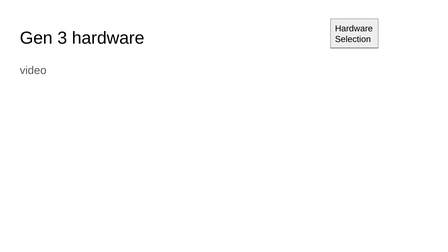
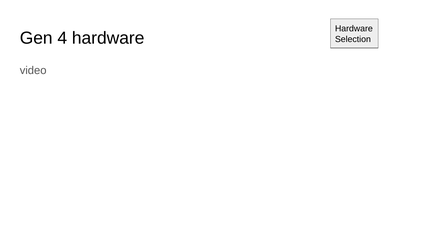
3: 3 -> 4 (62, 38)
